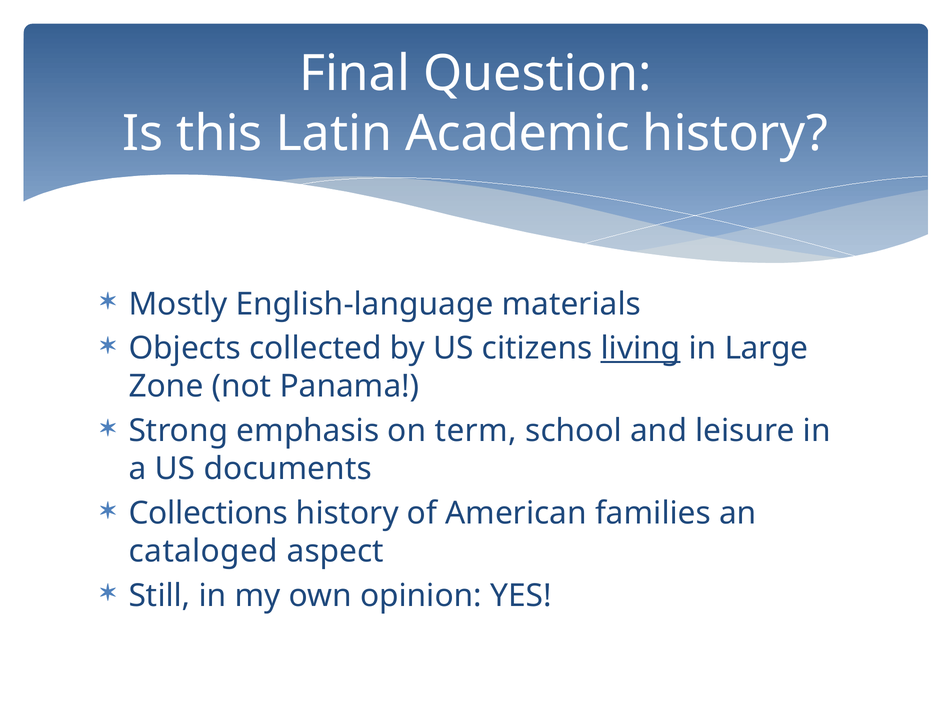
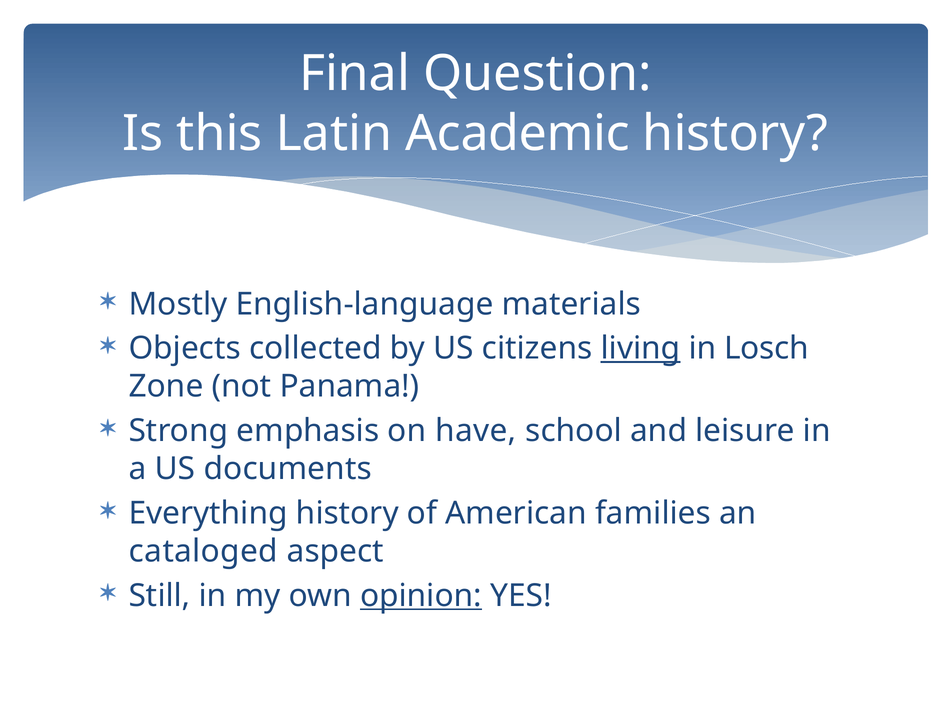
Large: Large -> Losch (766, 349)
term: term -> have (476, 431)
Collections: Collections -> Everything (208, 513)
opinion underline: none -> present (421, 596)
